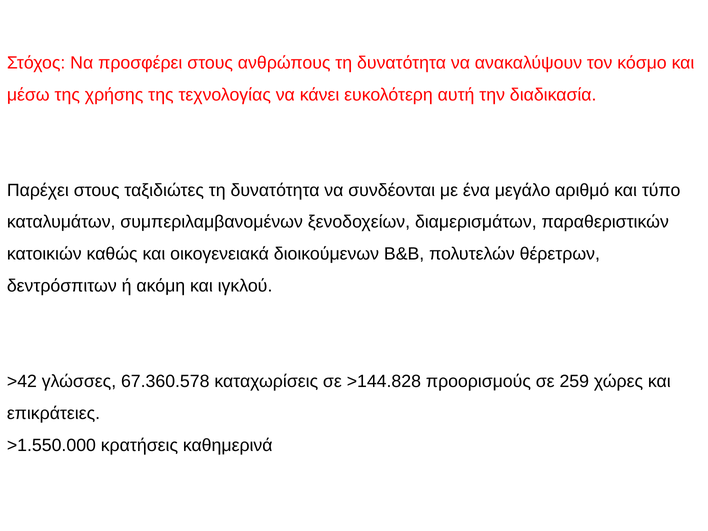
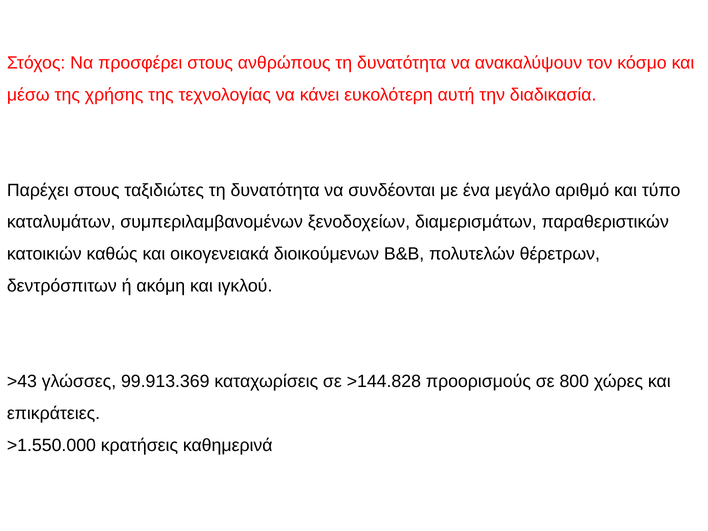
>42: >42 -> >43 (22, 381)
67.360.578: 67.360.578 -> 99.913.369 (165, 381)
259: 259 -> 800 (574, 381)
